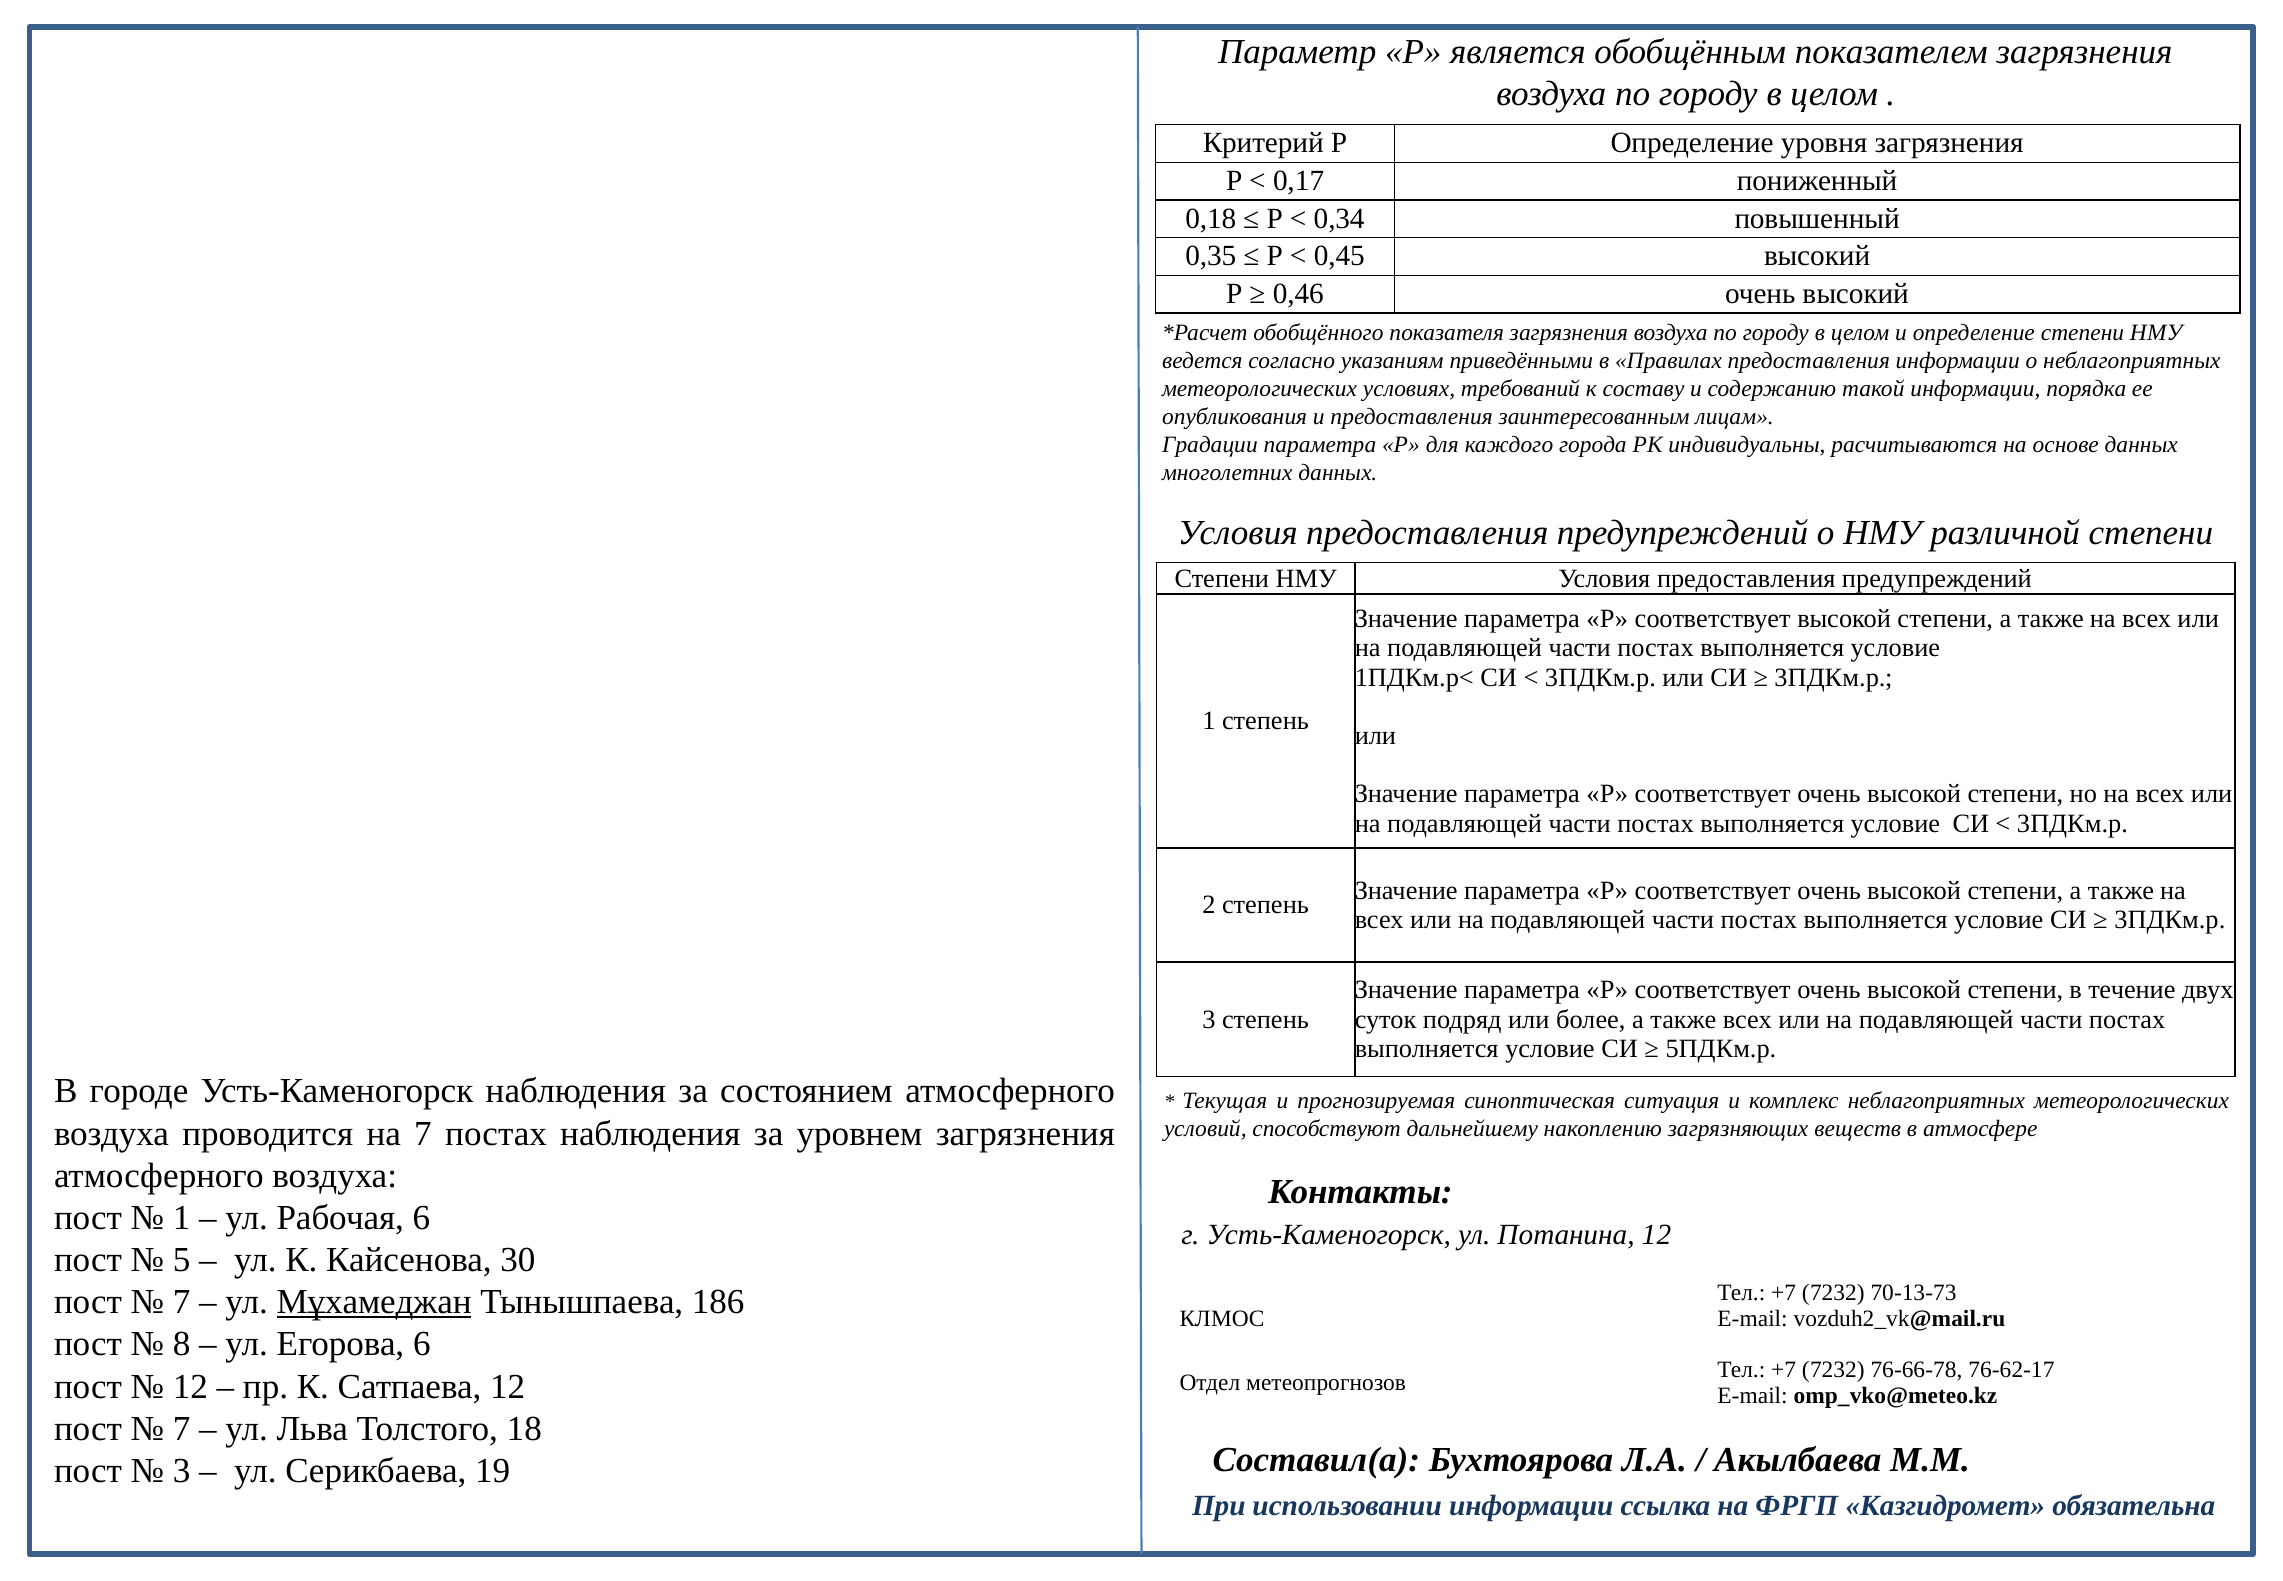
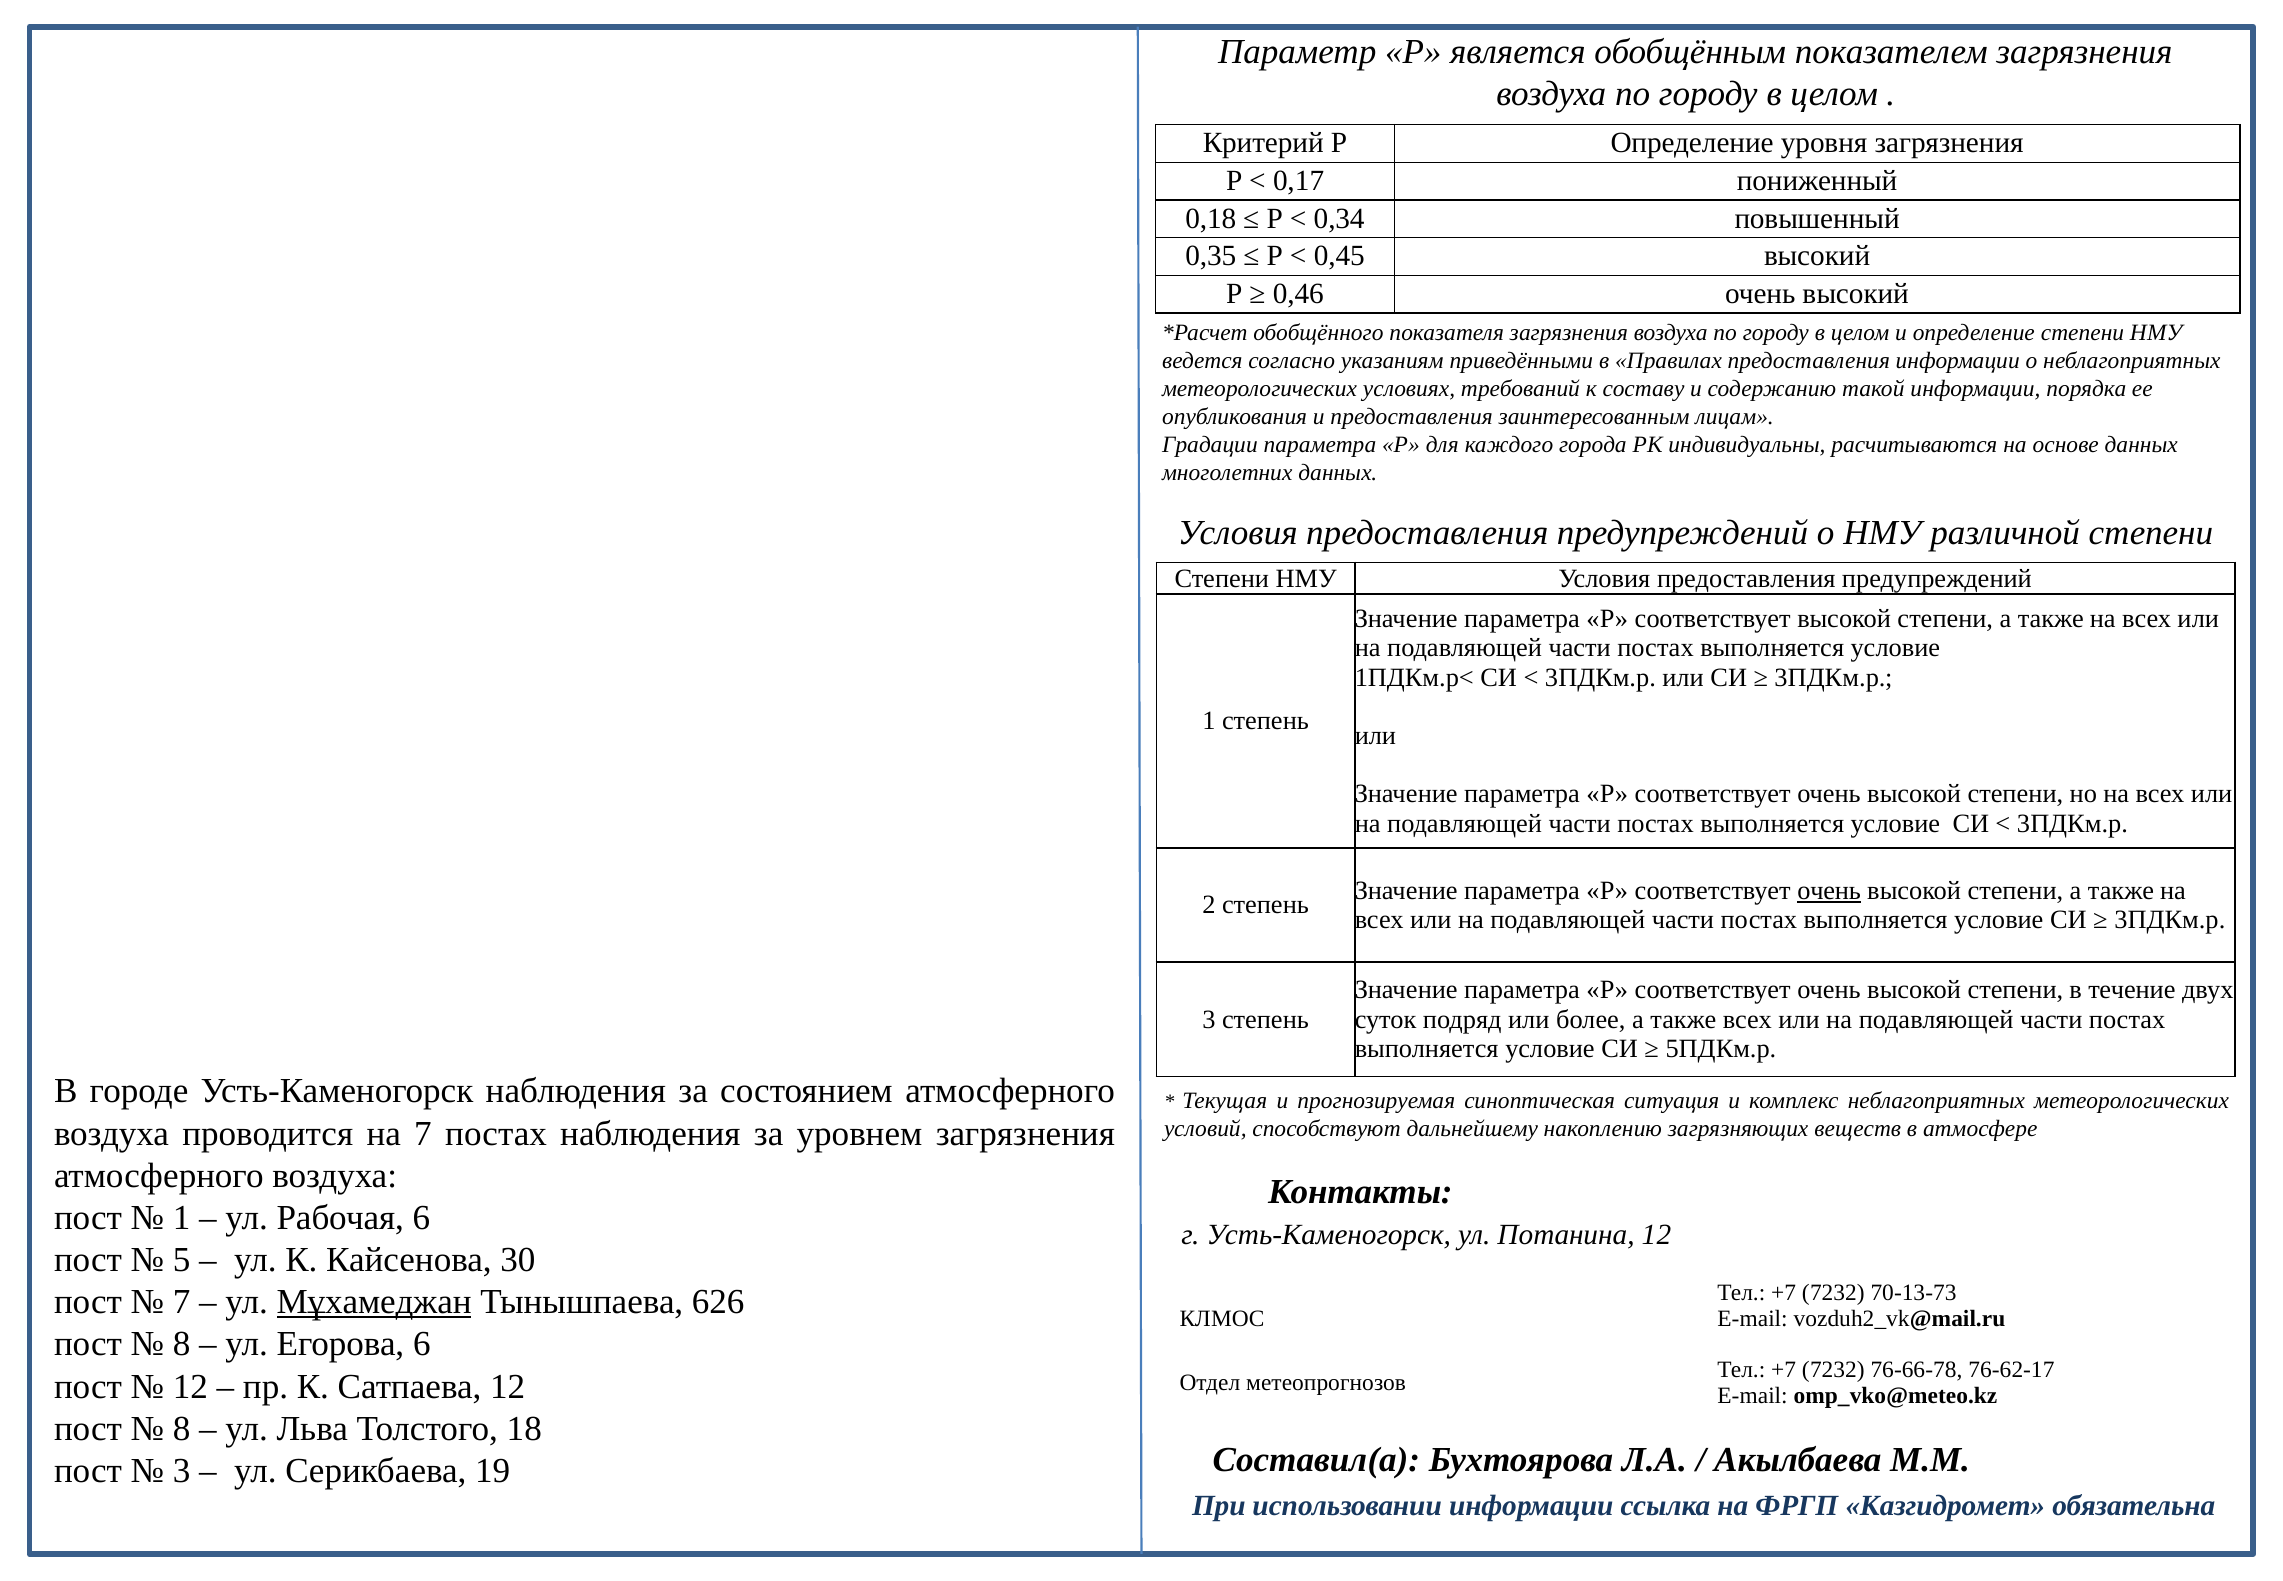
очень underline: none -> present (1829, 890)
186: 186 -> 626 (718, 1302)
7: 7 -> 8 (182, 1428)
